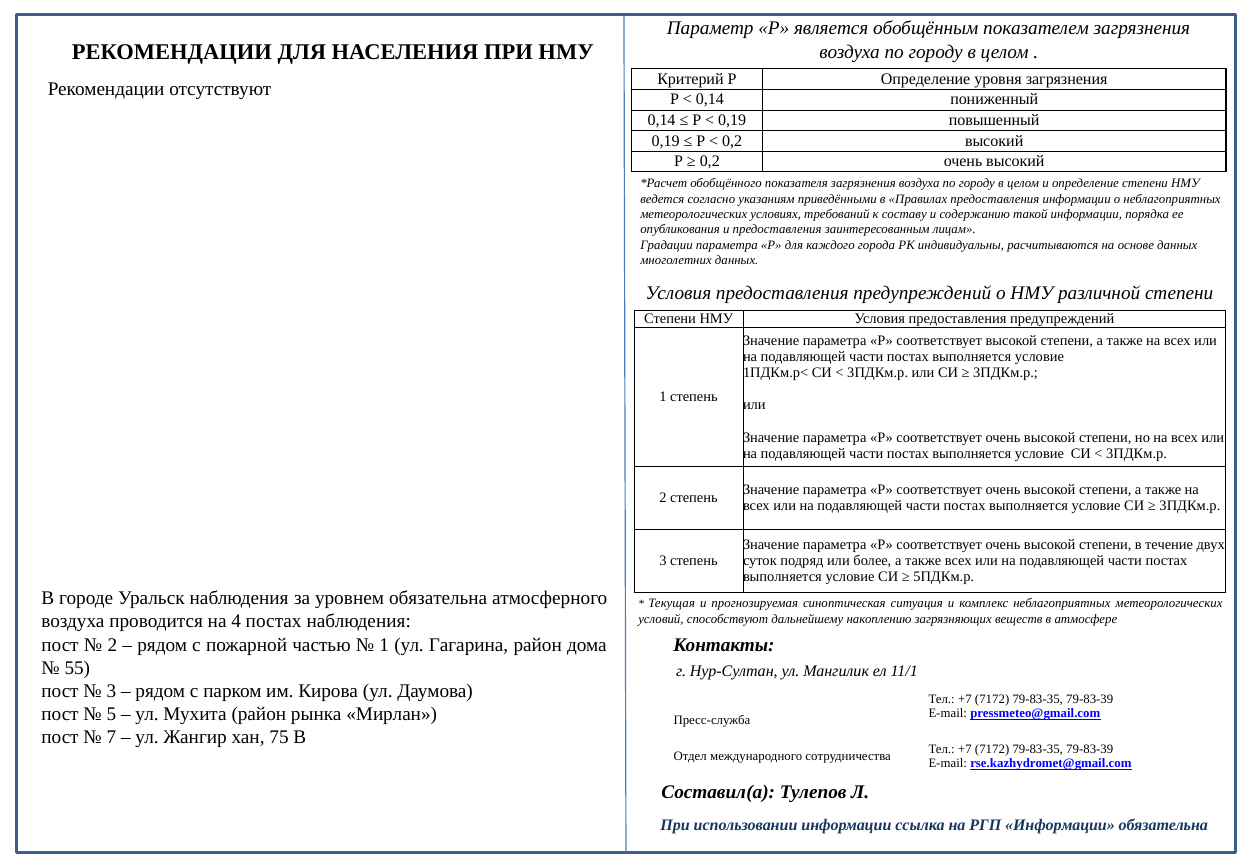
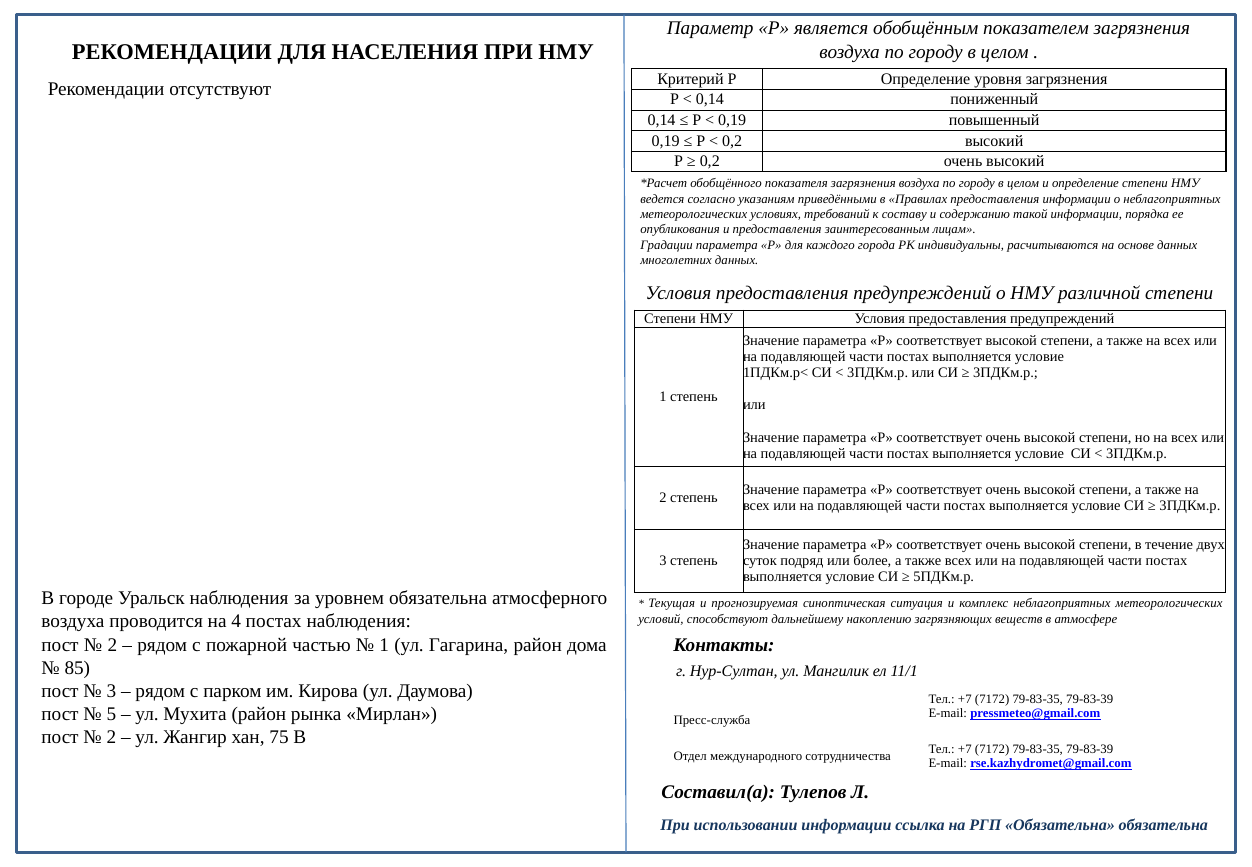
55: 55 -> 85 (77, 668)
7: 7 -> 2 (111, 737)
РГП Информации: Информации -> Обязательна (1060, 825)
